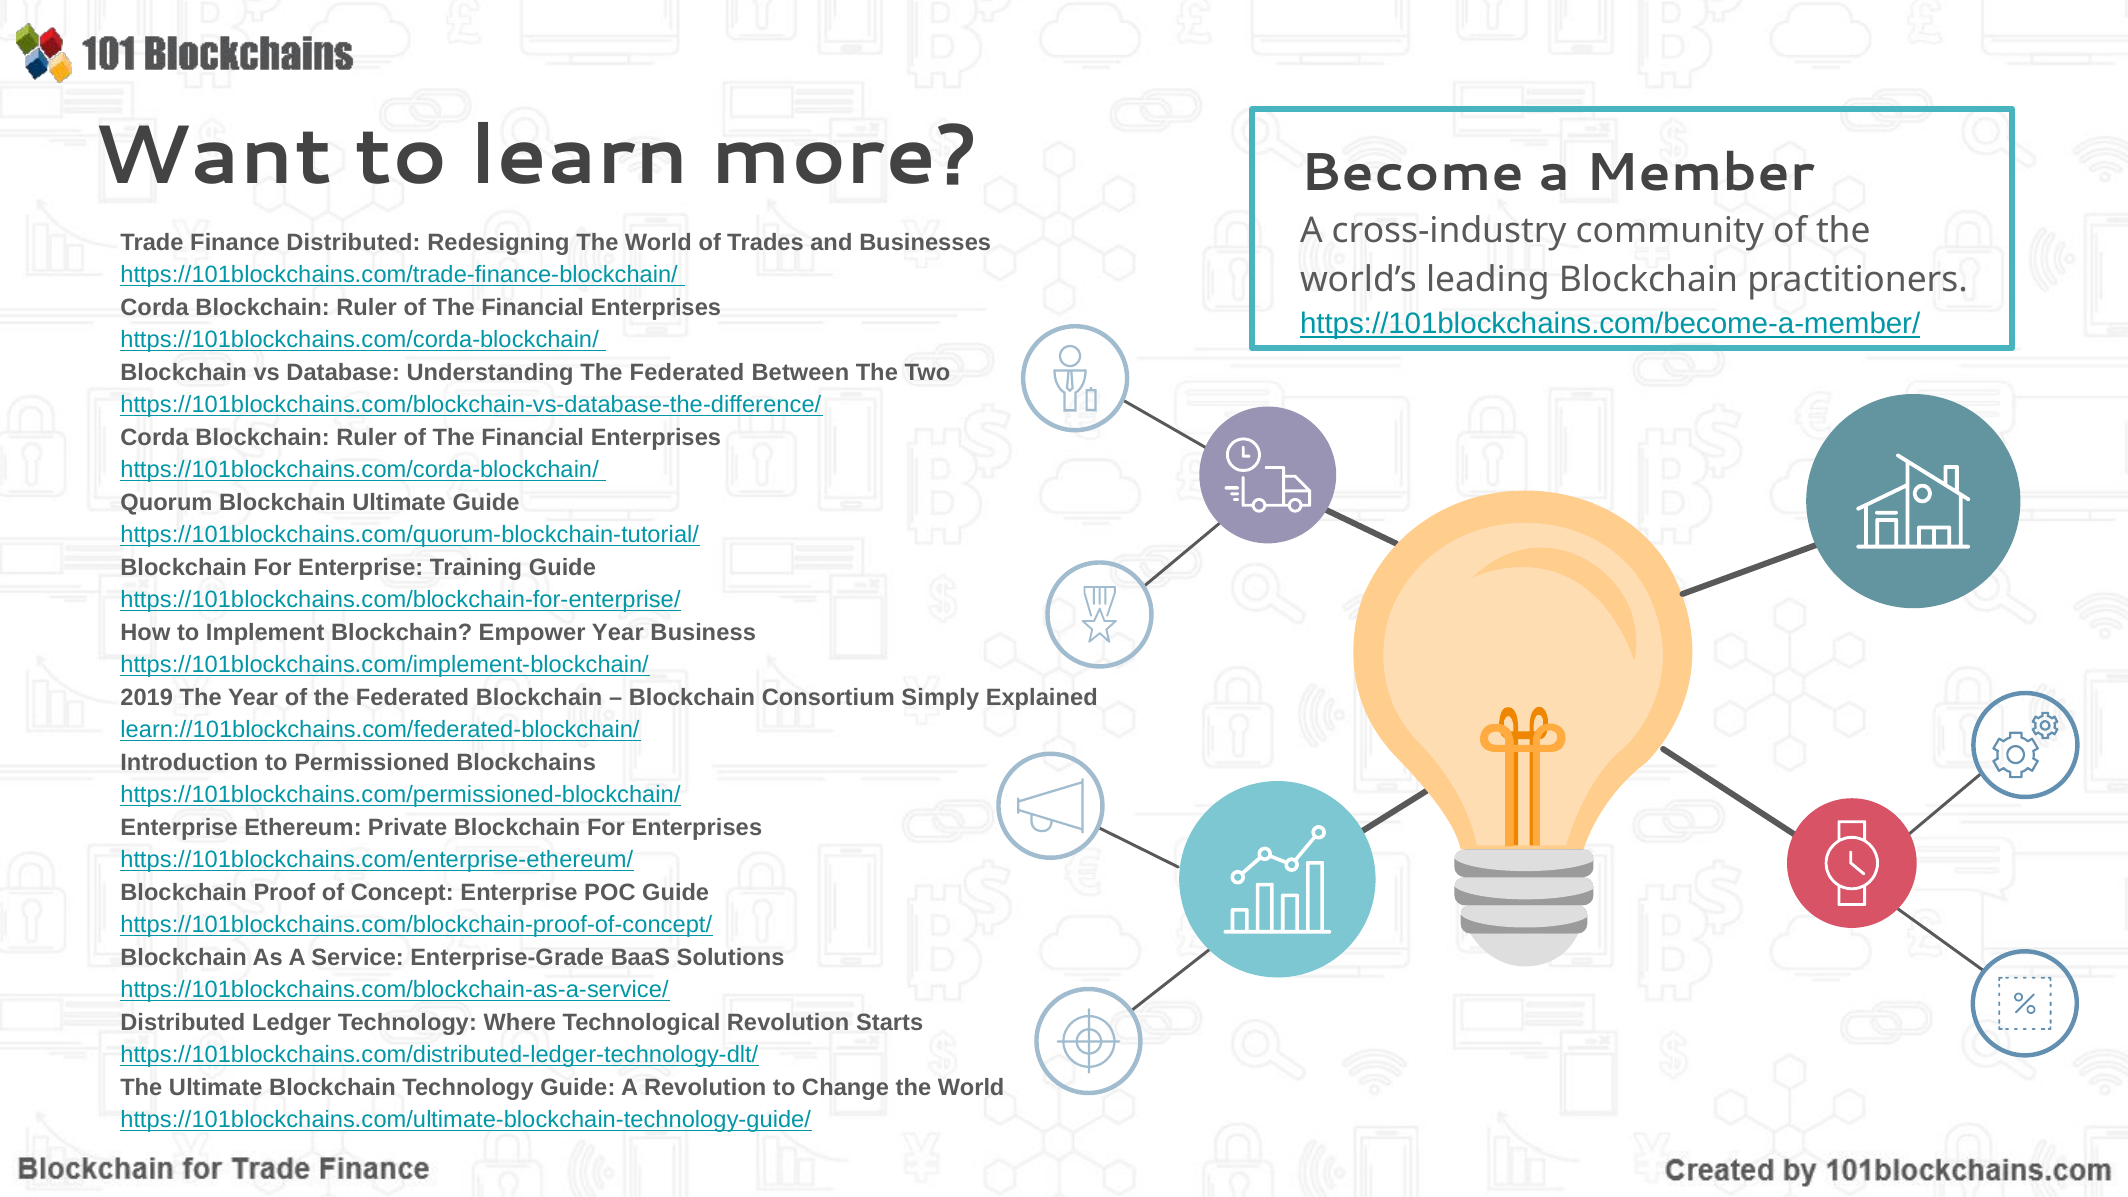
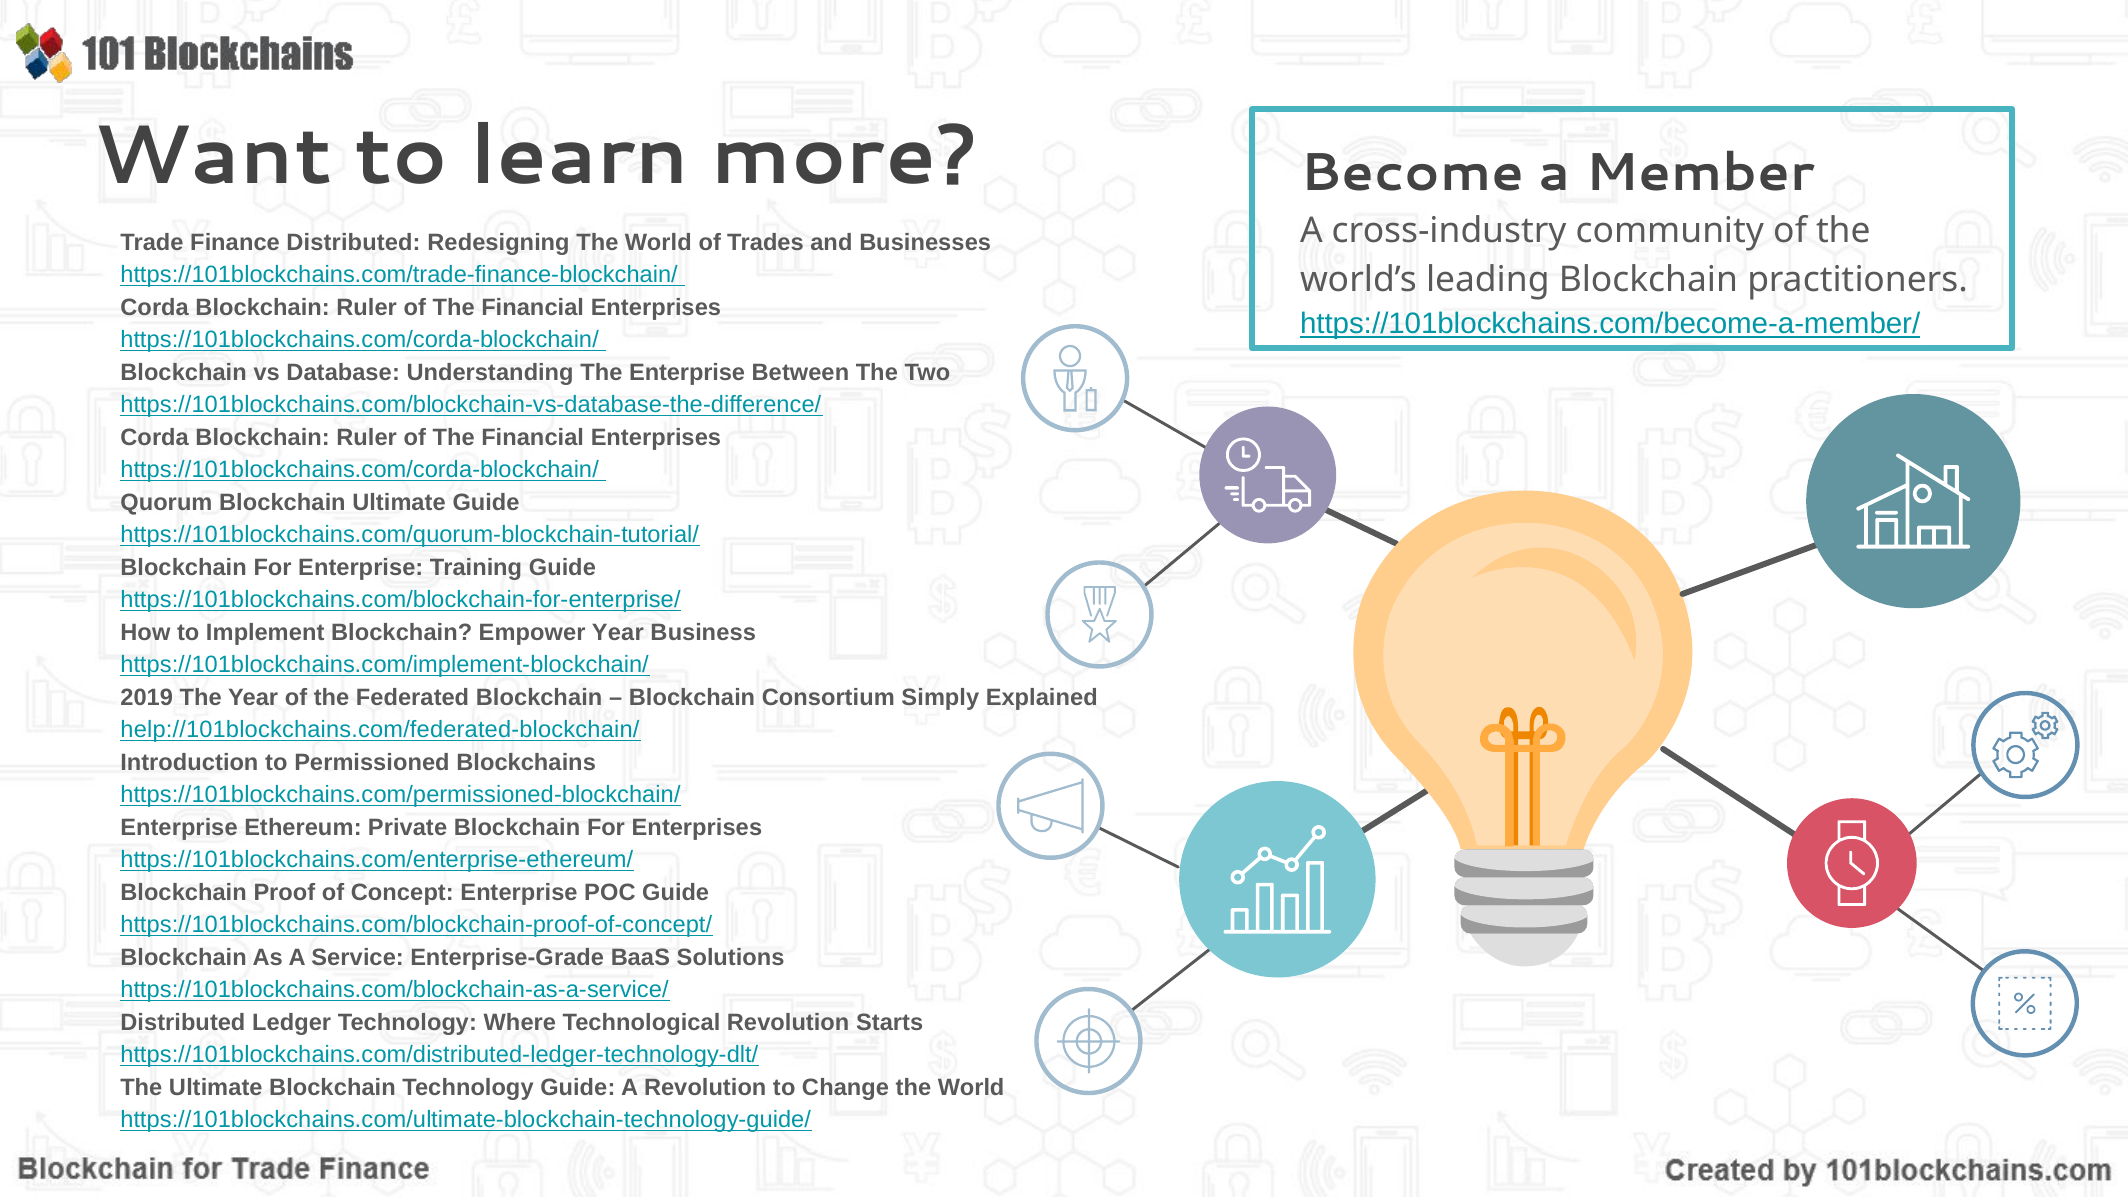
Understanding The Federated: Federated -> Enterprise (687, 372)
learn://101blockchains.com/federated-blockchain/: learn://101blockchains.com/federated-blockchain/ -> help://101blockchains.com/federated-blockchain/ (380, 730)
